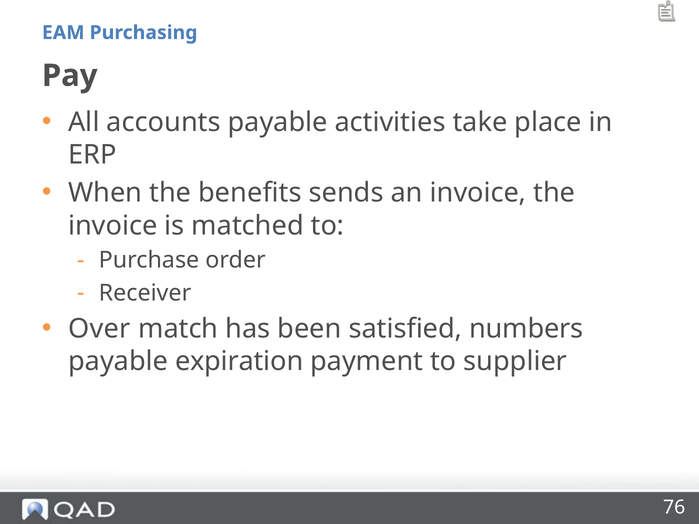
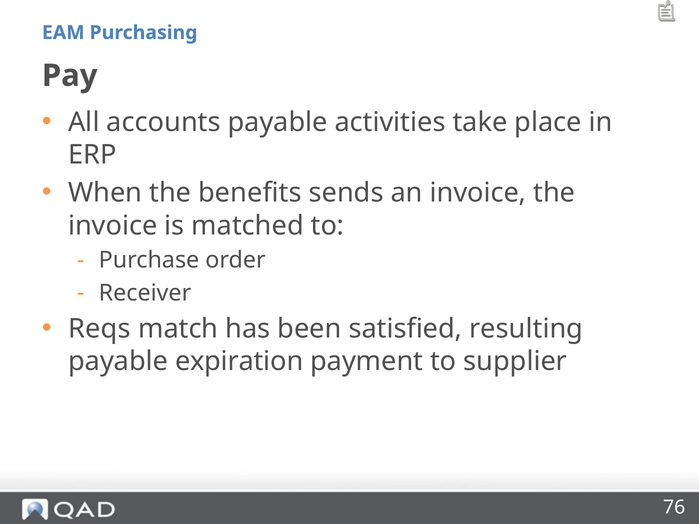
Over: Over -> Reqs (100, 329)
numbers: numbers -> resulting (526, 329)
